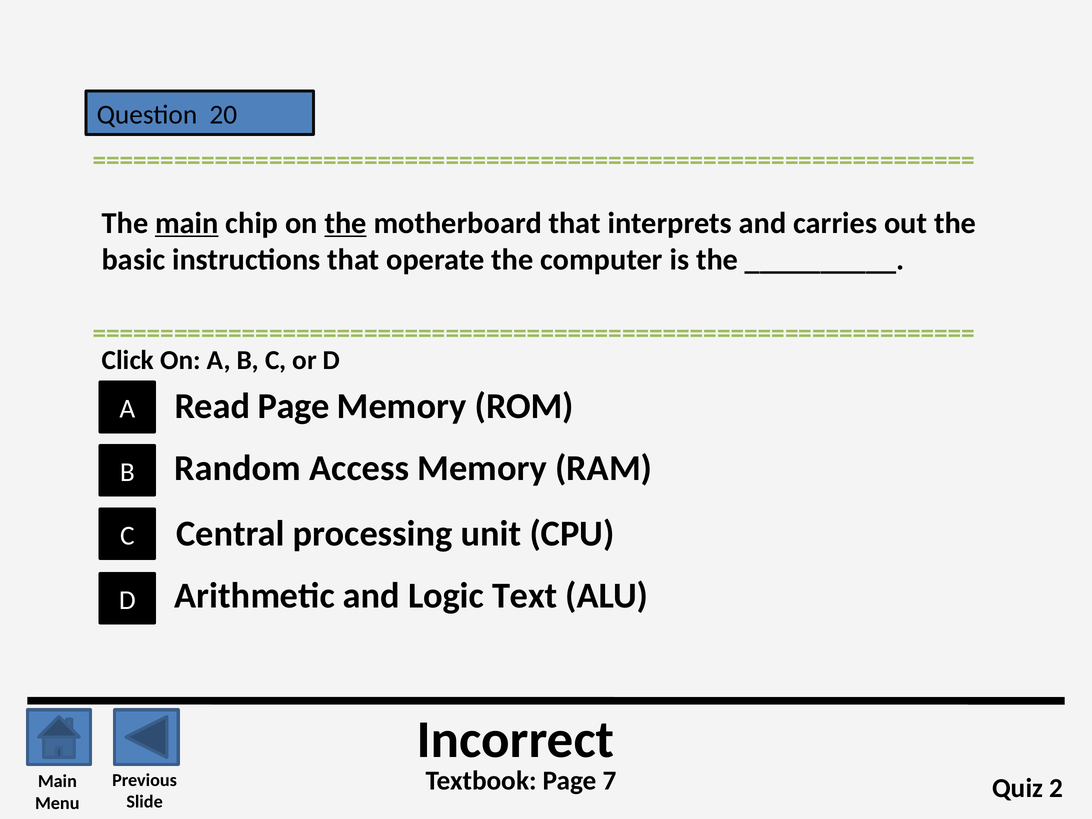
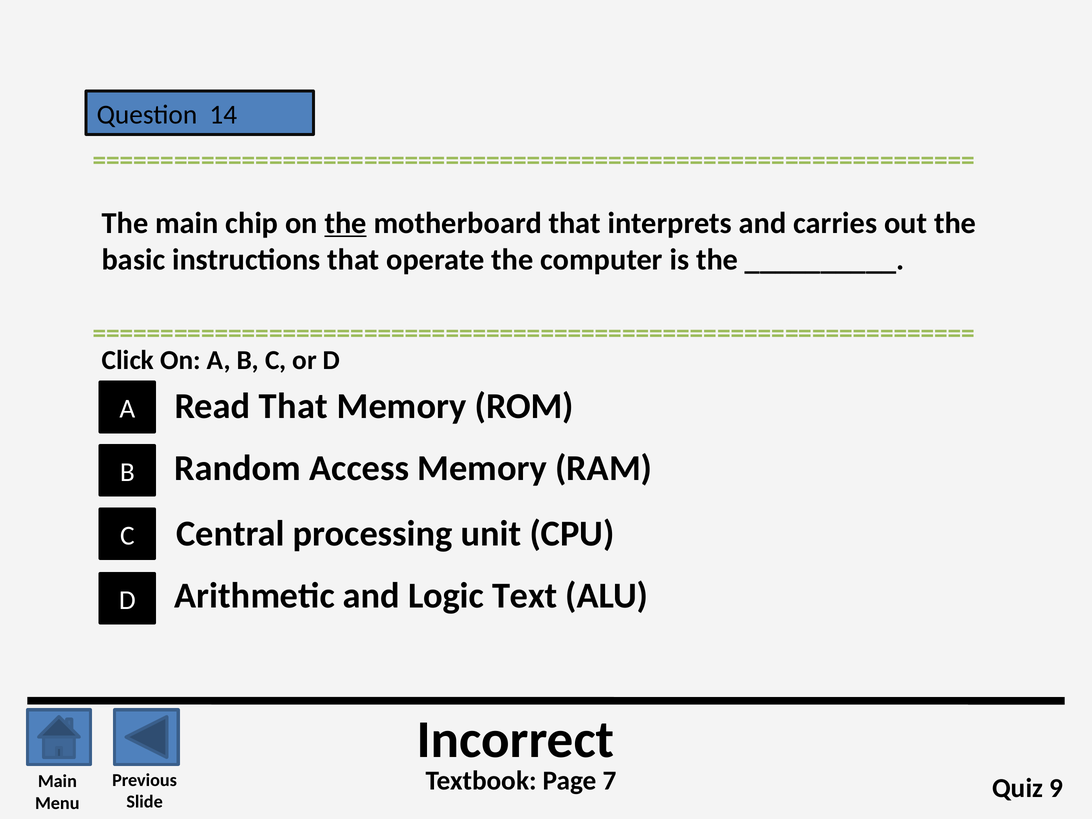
20: 20 -> 14 (223, 115)
main underline: present -> none (187, 223)
Read Page: Page -> That (293, 406)
2: 2 -> 9 (1056, 788)
